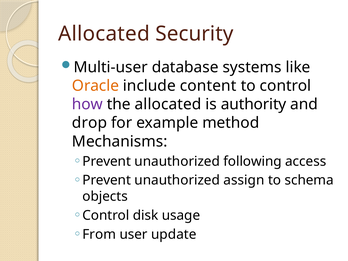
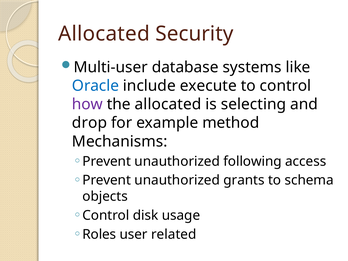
Oracle colour: orange -> blue (95, 86)
content: content -> execute (208, 86)
authority: authority -> selecting (254, 104)
assign: assign -> grants (244, 180)
From: From -> Roles (99, 234)
update: update -> related (174, 234)
